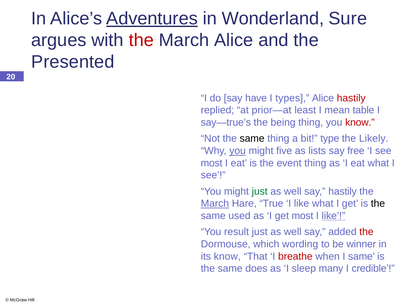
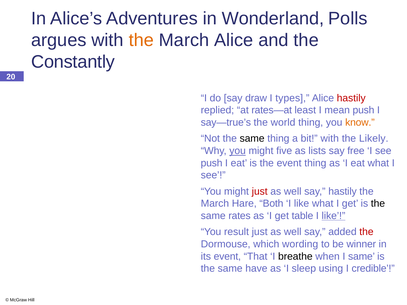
Adventures underline: present -> none (152, 19)
Sure: Sure -> Polls (348, 19)
the colour: red -> orange (141, 40)
Presented: Presented -> Constantly (73, 62)
have: have -> draw (256, 98)
prior—at: prior—at -> rates—at (272, 110)
mean table: table -> push (364, 110)
being: being -> world (283, 123)
know colour: red -> orange (360, 123)
bit type: type -> with (330, 139)
most: most -> push (212, 163)
just colour: green -> red (260, 192)
March underline: present -> none (215, 204)
True: True -> Both (271, 204)
used: used -> rates (240, 216)
get most: most -> table (302, 216)
its know: know -> event (227, 257)
breathe colour: red -> black (295, 257)
does: does -> have (256, 269)
many: many -> using (331, 269)
